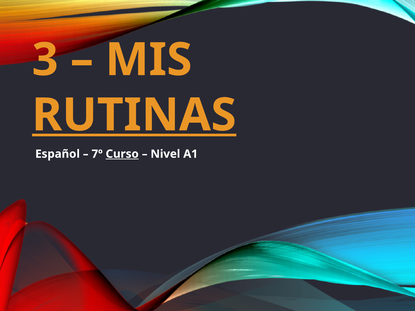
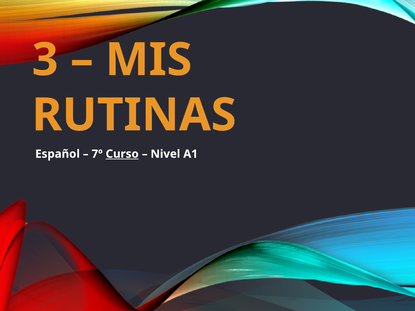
RUTINAS underline: present -> none (134, 115)
